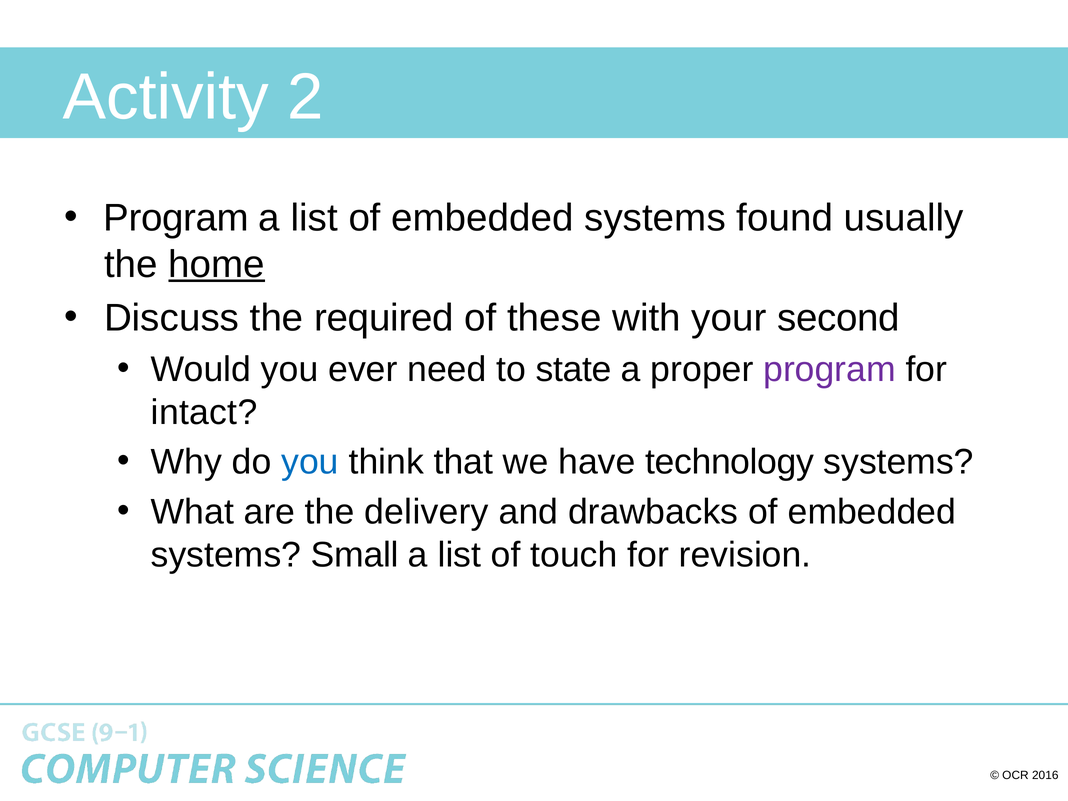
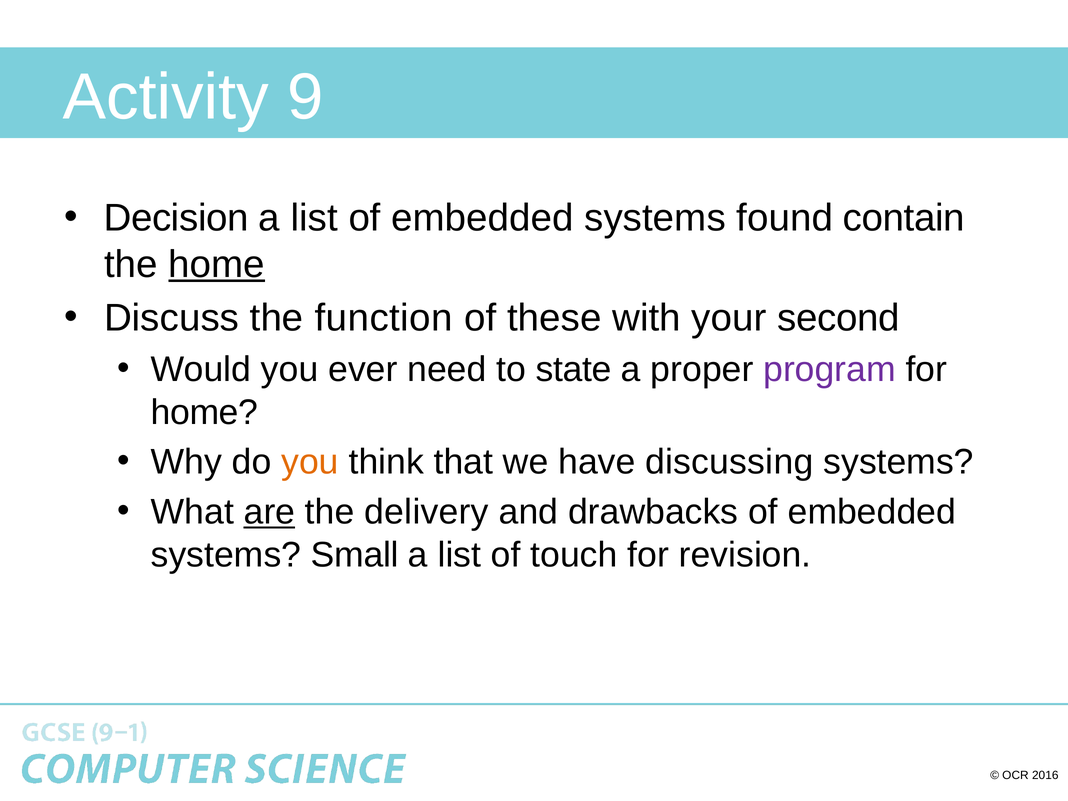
2: 2 -> 9 (305, 97)
Program: Program -> Decision (176, 218)
usually: usually -> contain (904, 218)
required: required -> function (384, 318)
intact: intact -> home (204, 412)
you colour: blue -> orange (310, 462)
technology: technology -> discussing (729, 462)
are underline: none -> present (269, 512)
